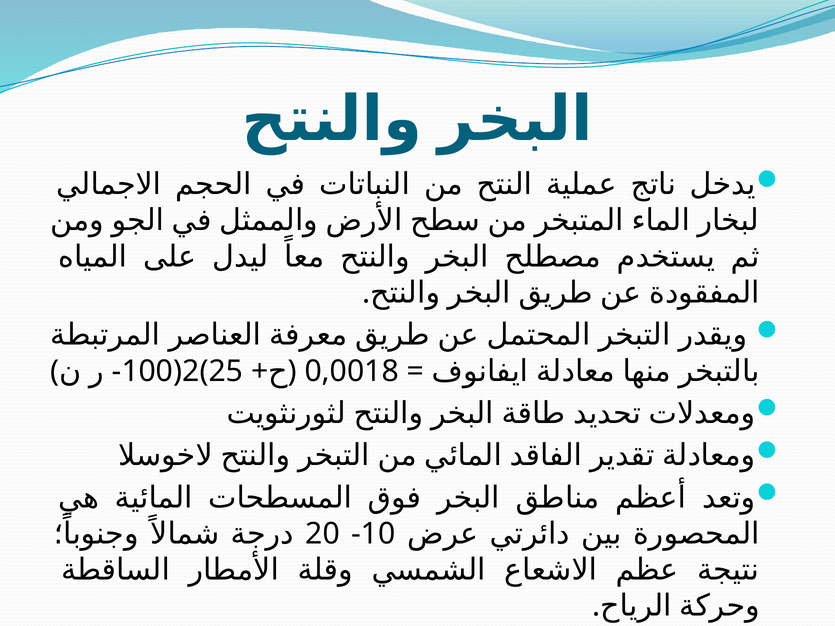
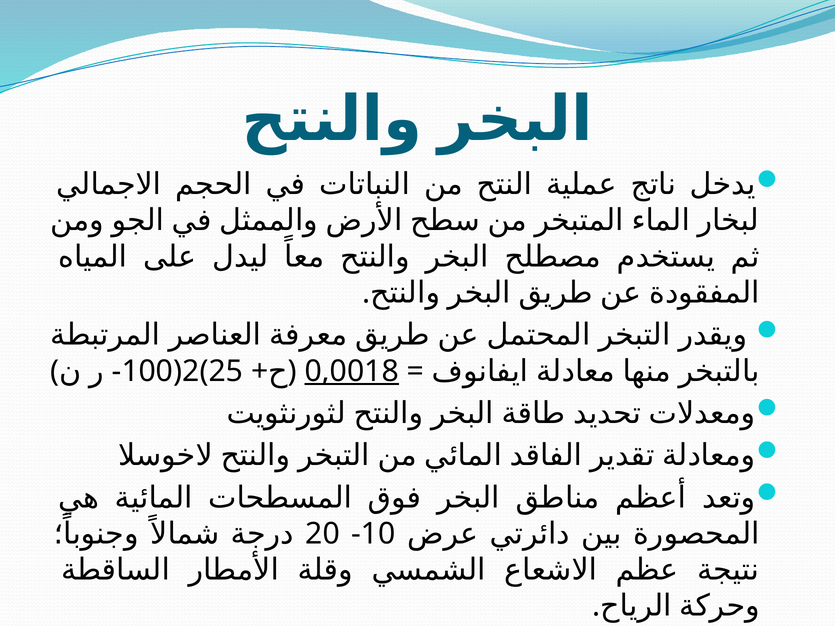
0,0018 underline: none -> present (352, 371)
